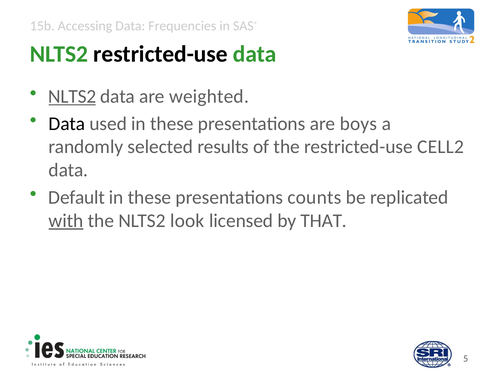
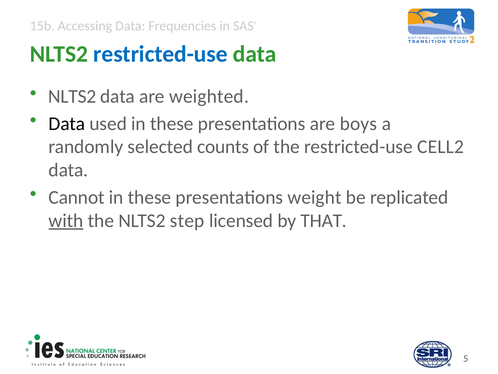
restricted-use colour: black -> blue (160, 54)
NLTS2 underline: present -> none (72, 96)
results: results -> counts (223, 147)
Default: Default -> Cannot (77, 197)
counts: counts -> weight (314, 197)
look: look -> step (187, 220)
